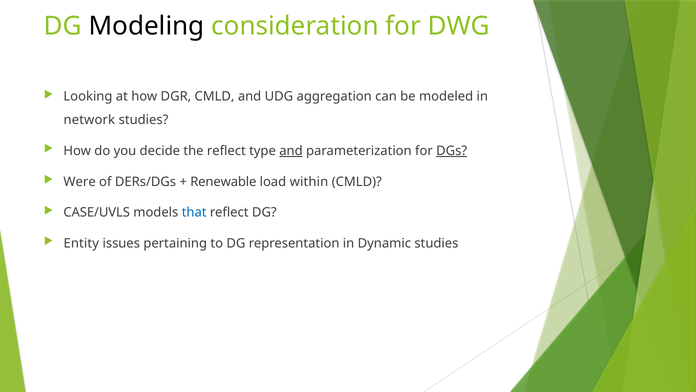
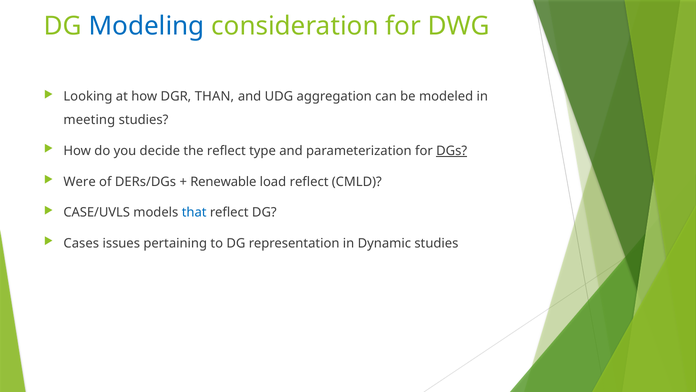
Modeling colour: black -> blue (147, 26)
DGR CMLD: CMLD -> THAN (214, 97)
network: network -> meeting (89, 120)
and underline: present -> none (291, 151)
load within: within -> reflect (309, 181)
Entity: Entity -> Cases (81, 243)
